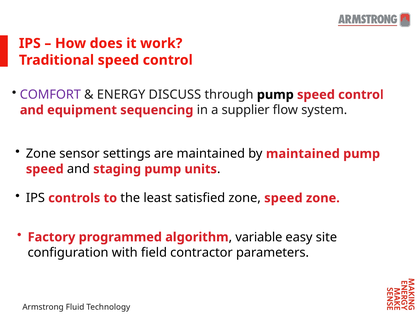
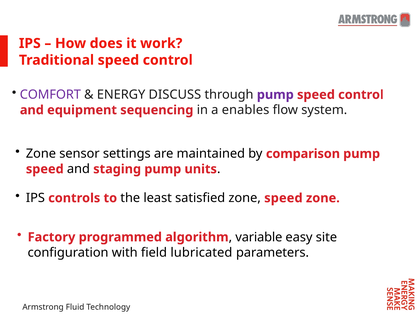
pump colour: black -> purple (275, 95)
supplier: supplier -> enables (246, 110)
by maintained: maintained -> comparison (303, 154)
contractor: contractor -> lubricated (201, 253)
